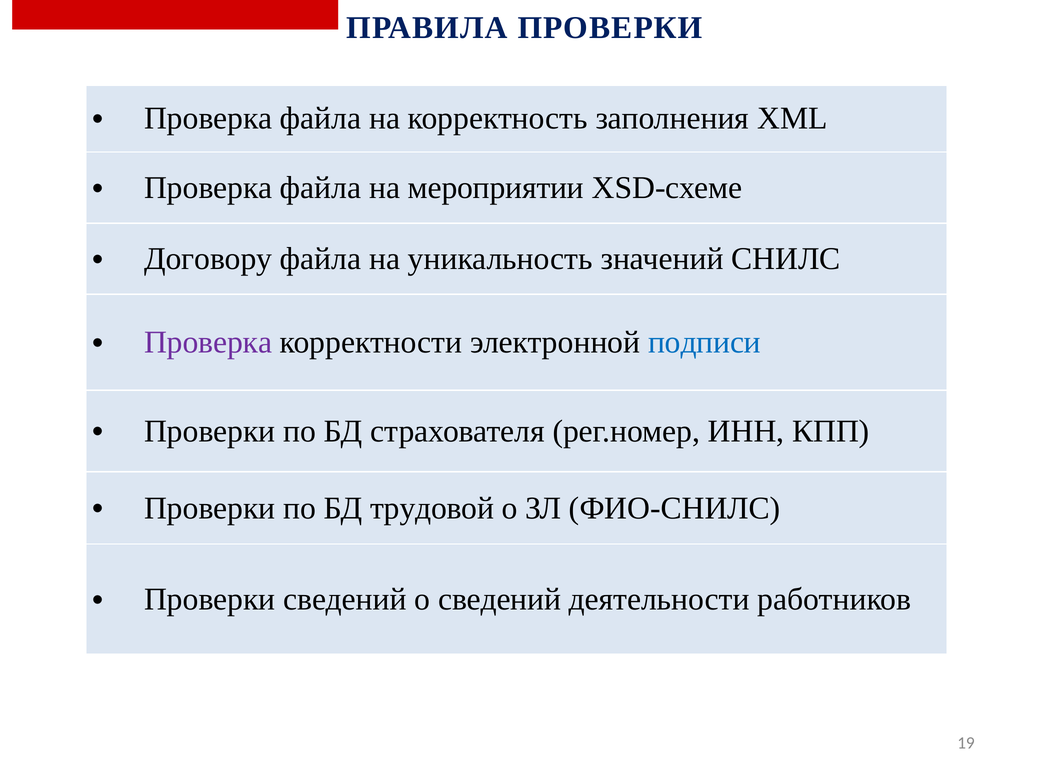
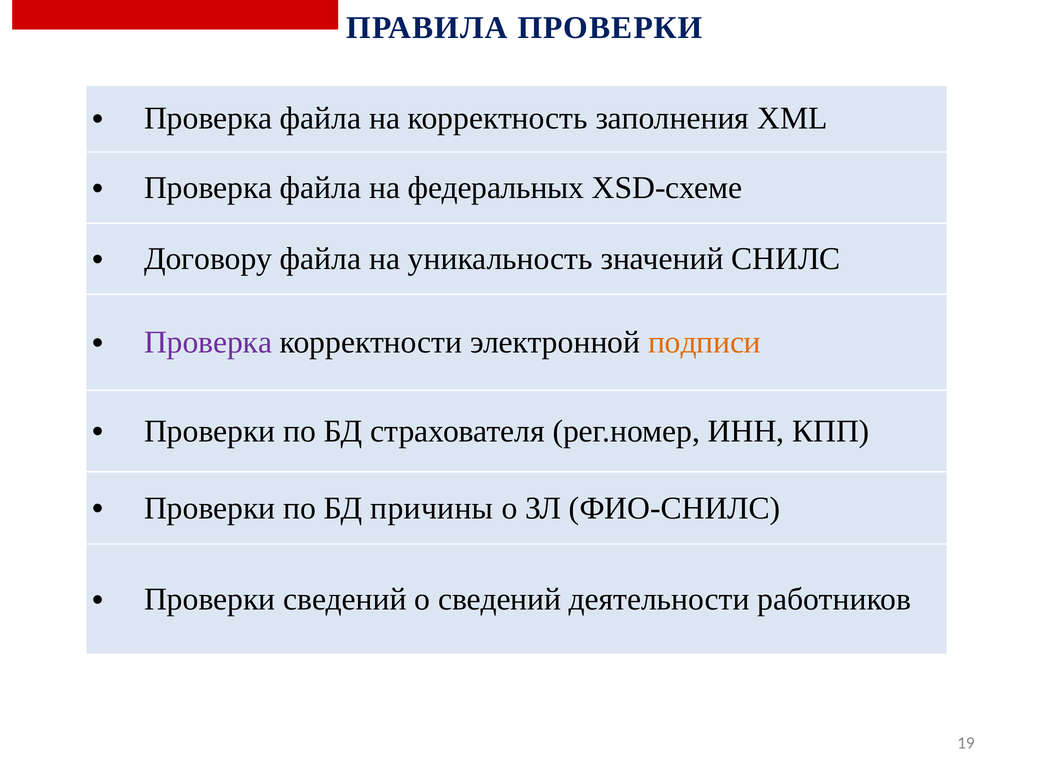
мероприятии: мероприятии -> федеральных (496, 188)
подписи colour: blue -> orange (704, 342)
трудовой: трудовой -> причины (432, 508)
